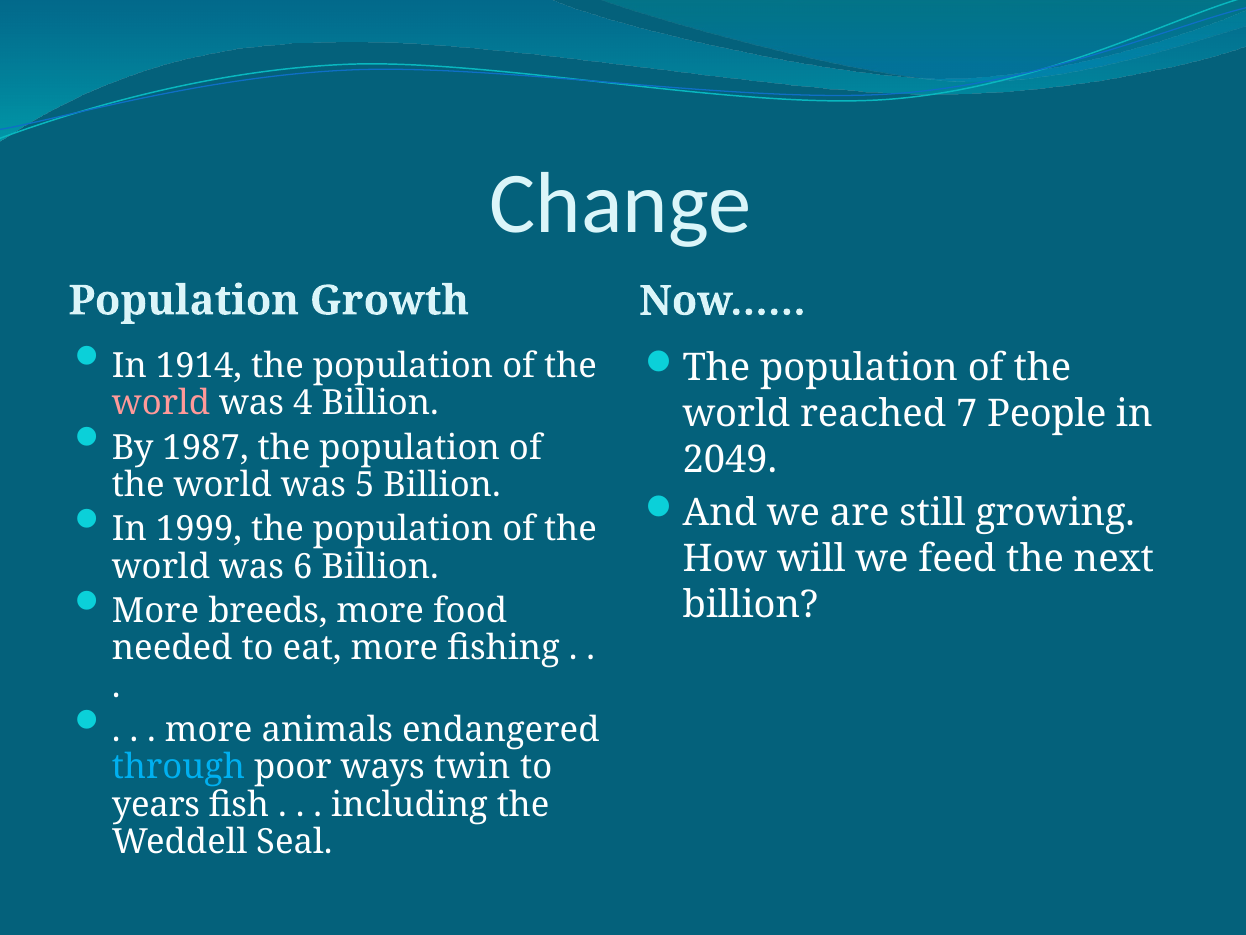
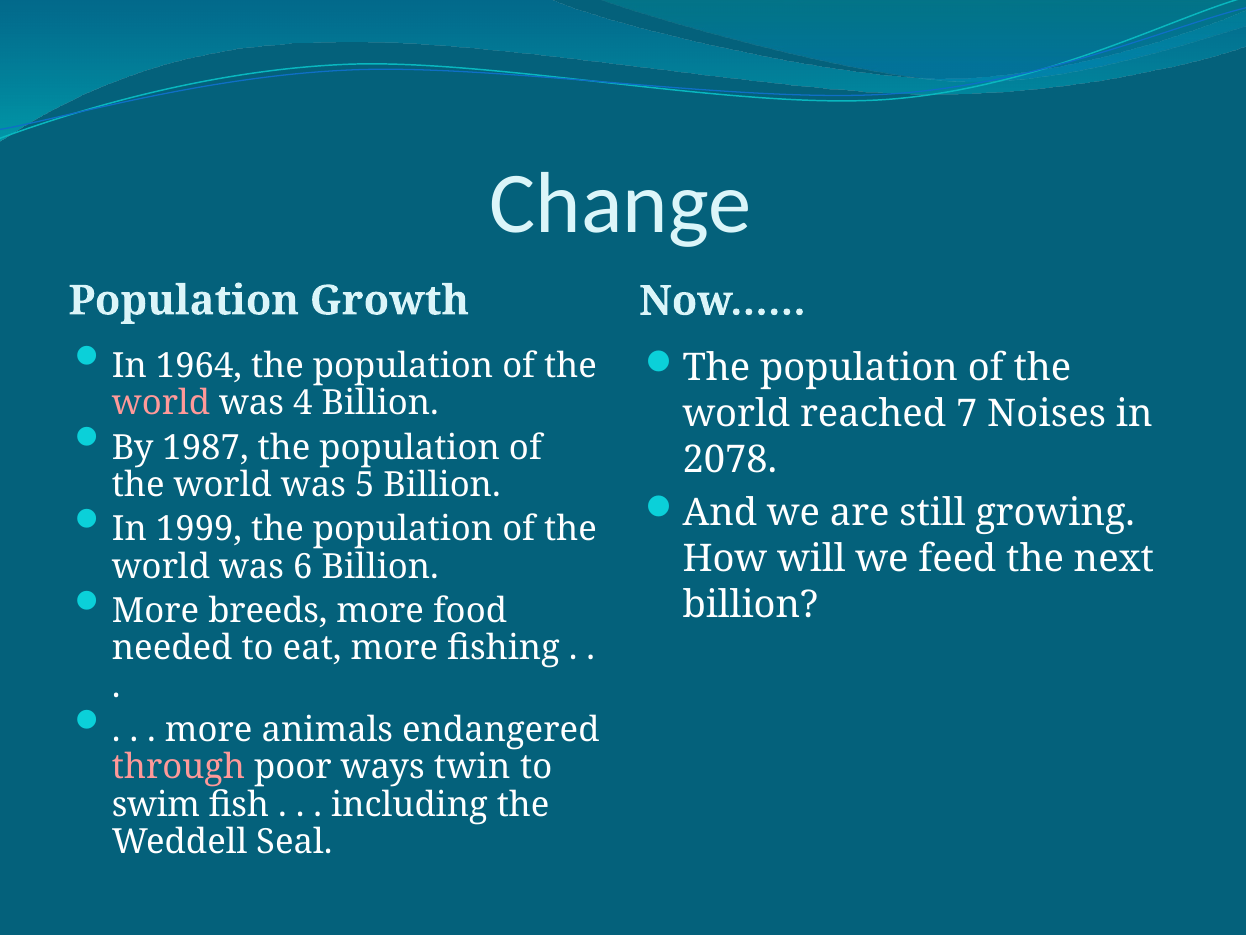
1914: 1914 -> 1964 (199, 366)
People: People -> Noises (1047, 414)
2049: 2049 -> 2078 (730, 459)
through colour: light blue -> pink (178, 767)
years: years -> swim (156, 804)
